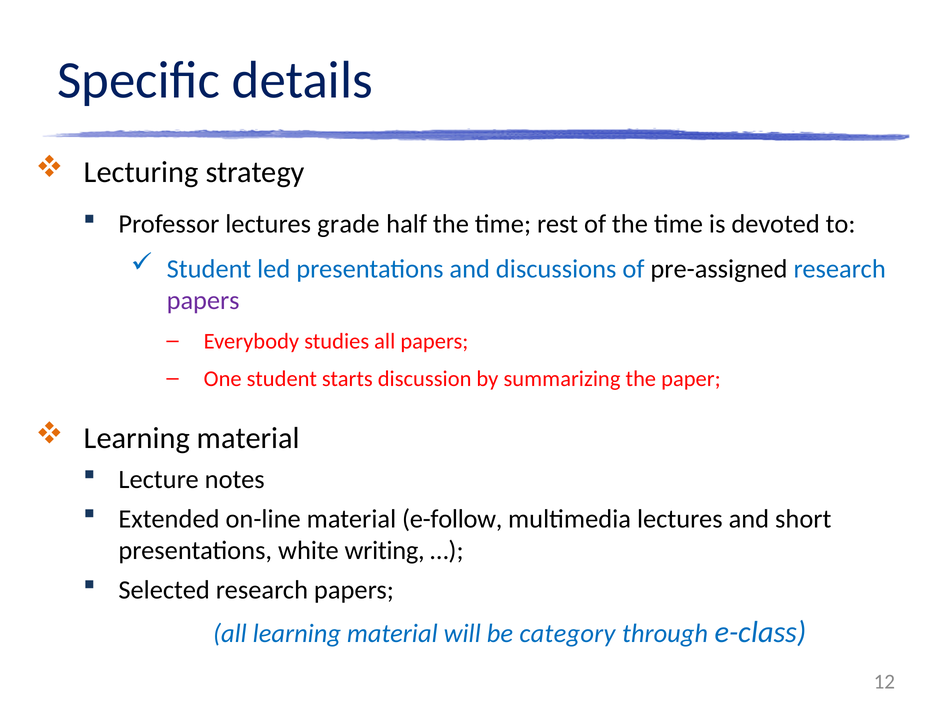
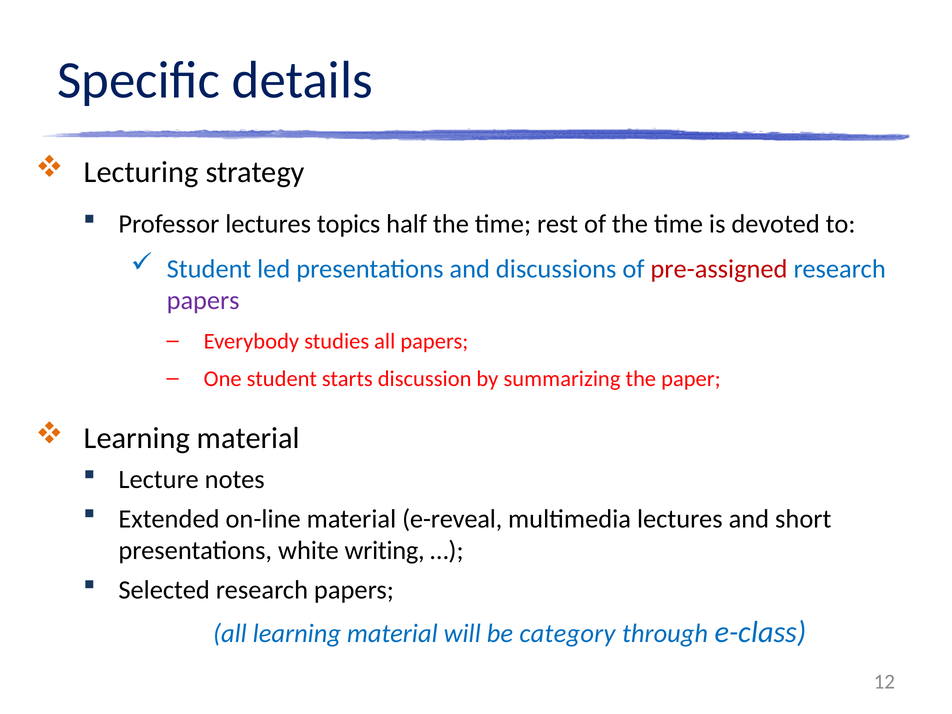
grade: grade -> topics (349, 224)
pre-assigned colour: black -> red (719, 269)
e-follow: e-follow -> e-reveal (452, 519)
